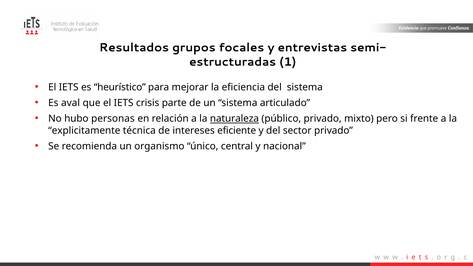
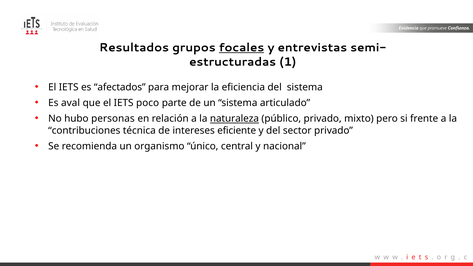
focales underline: none -> present (242, 48)
heurístico: heurístico -> afectados (120, 87)
crisis: crisis -> poco (148, 103)
explicitamente: explicitamente -> contribuciones (84, 130)
